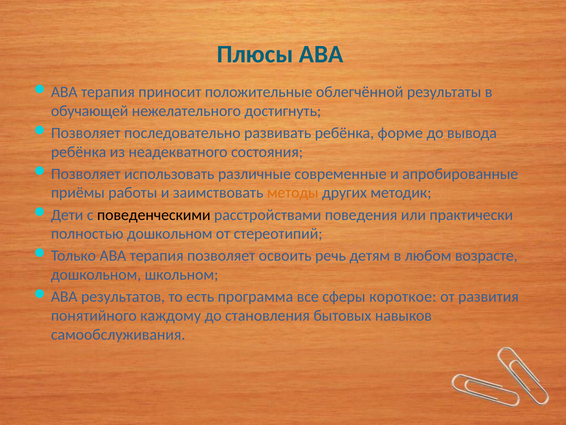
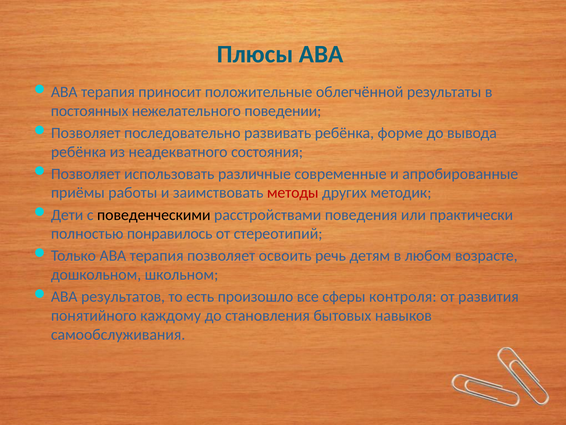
обучающей: обучающей -> постоянных (90, 111)
достигнуть: достигнуть -> поведении (283, 111)
методы colour: orange -> red (293, 193)
полностью дошкольном: дошкольном -> понравилось (170, 233)
программа: программа -> произошло (256, 296)
короткое: короткое -> контроля (403, 296)
